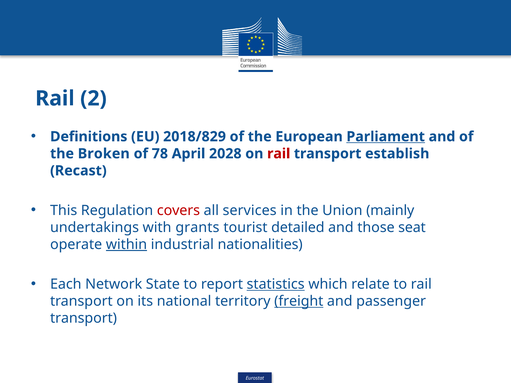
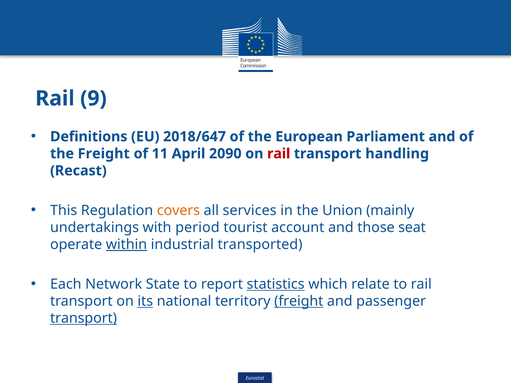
Rail 2: 2 -> 9 (93, 99)
2018/829: 2018/829 -> 2018/647 (195, 137)
Parliament underline: present -> none (386, 137)
the Broken: Broken -> Freight (104, 154)
78: 78 -> 11 (160, 154)
2028: 2028 -> 2090 (225, 154)
establish: establish -> handling (397, 154)
covers colour: red -> orange (178, 211)
grants: grants -> period (197, 228)
detailed: detailed -> account (298, 228)
nationalities: nationalities -> transported (260, 245)
its underline: none -> present (145, 301)
transport underline: none -> present (84, 318)
